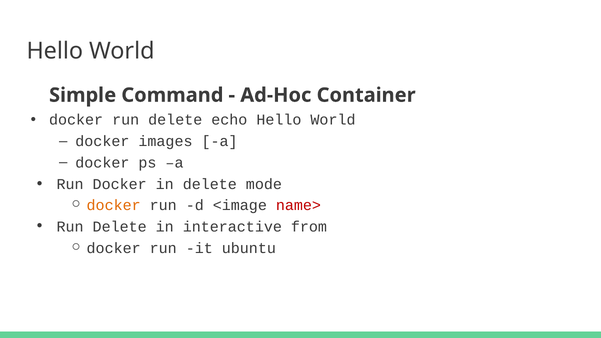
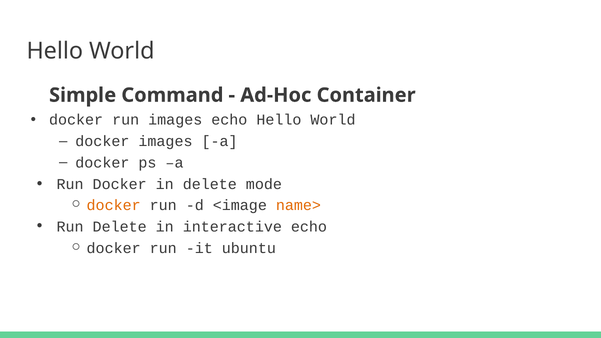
docker run delete: delete -> images (175, 120)
name> colour: red -> orange (298, 205)
interactive from: from -> echo (309, 227)
